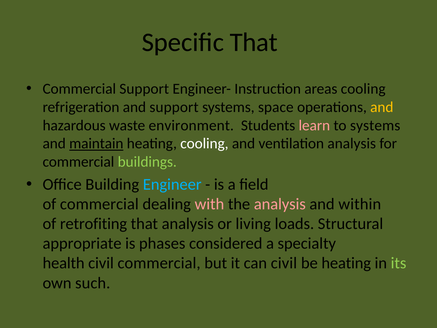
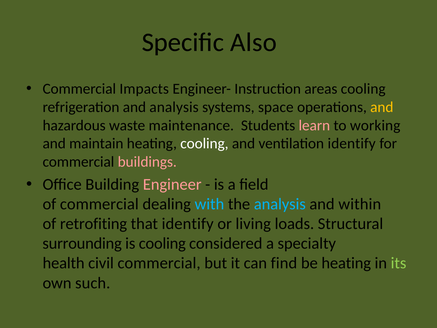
Specific That: That -> Also (253, 42)
Commercial Support: Support -> Impacts (144, 89)
and support: support -> analysis (174, 107)
environment: environment -> maintenance (191, 125)
to systems: systems -> working (375, 125)
maintain underline: present -> none (96, 143)
ventilation analysis: analysis -> identify (352, 143)
buildings colour: light green -> pink (147, 162)
Engineer colour: light blue -> pink (172, 184)
with colour: pink -> light blue (209, 204)
analysis colour: pink -> light blue (280, 204)
that analysis: analysis -> identify (188, 224)
appropriate: appropriate -> surrounding (82, 243)
is phases: phases -> cooling (162, 243)
can civil: civil -> find (284, 263)
